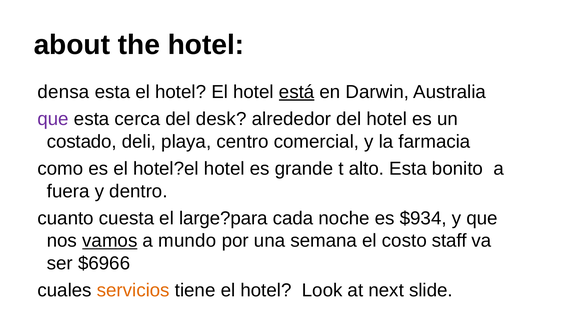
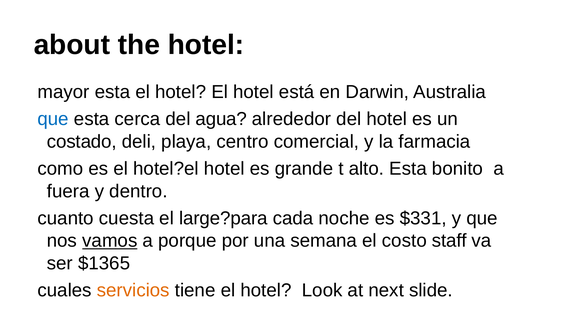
densa: densa -> mayor (64, 92)
está underline: present -> none (297, 92)
que colour: purple -> blue (53, 119)
desk: desk -> agua (221, 119)
$934: $934 -> $331 (423, 218)
mundo: mundo -> porque (187, 241)
$6966: $6966 -> $1365 (104, 263)
